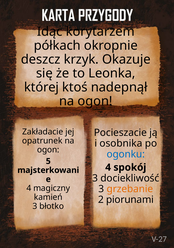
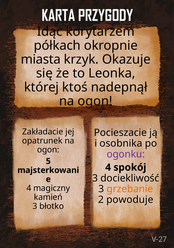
deszcz: deszcz -> miasta (41, 59)
ogonku colour: blue -> purple (126, 154)
piorunami: piorunami -> powoduje (130, 199)
